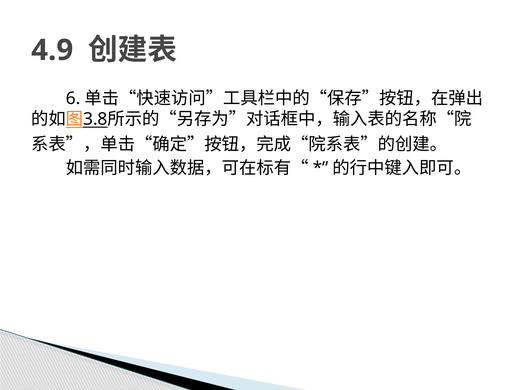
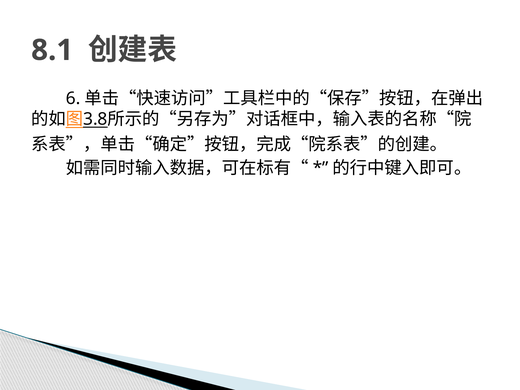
4.9: 4.9 -> 8.1 (52, 50)
